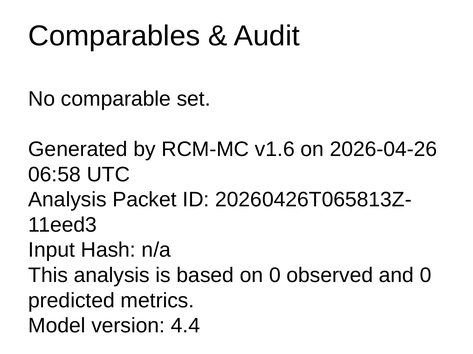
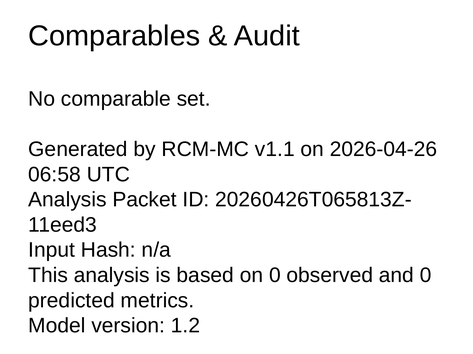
v1.6: v1.6 -> v1.1 (275, 150)
4.4: 4.4 -> 1.2 (186, 326)
